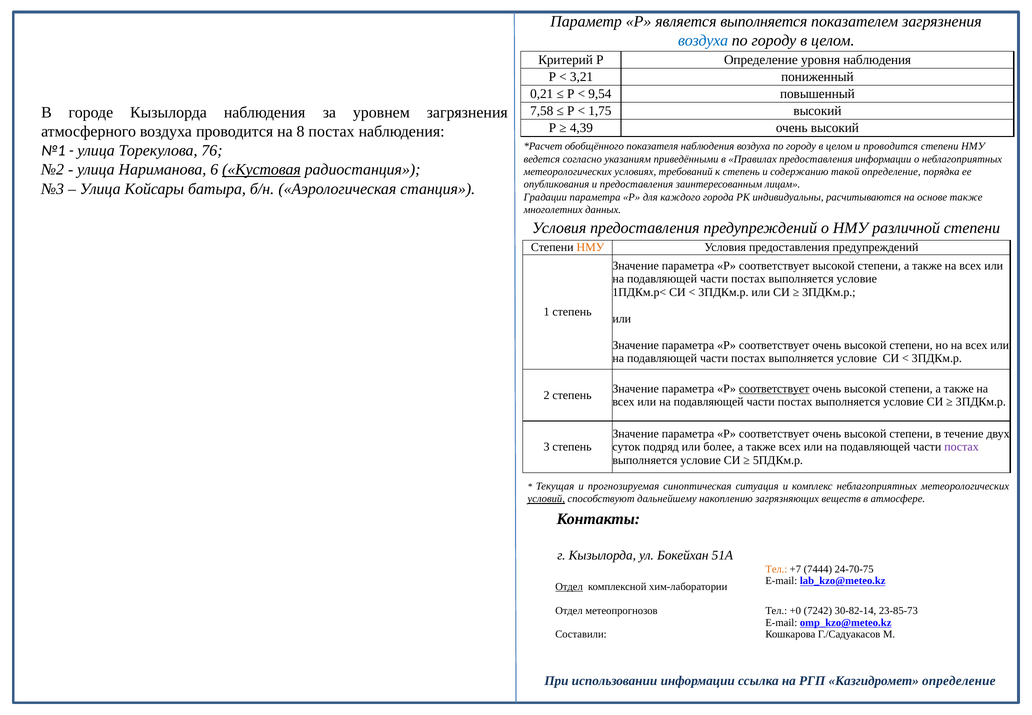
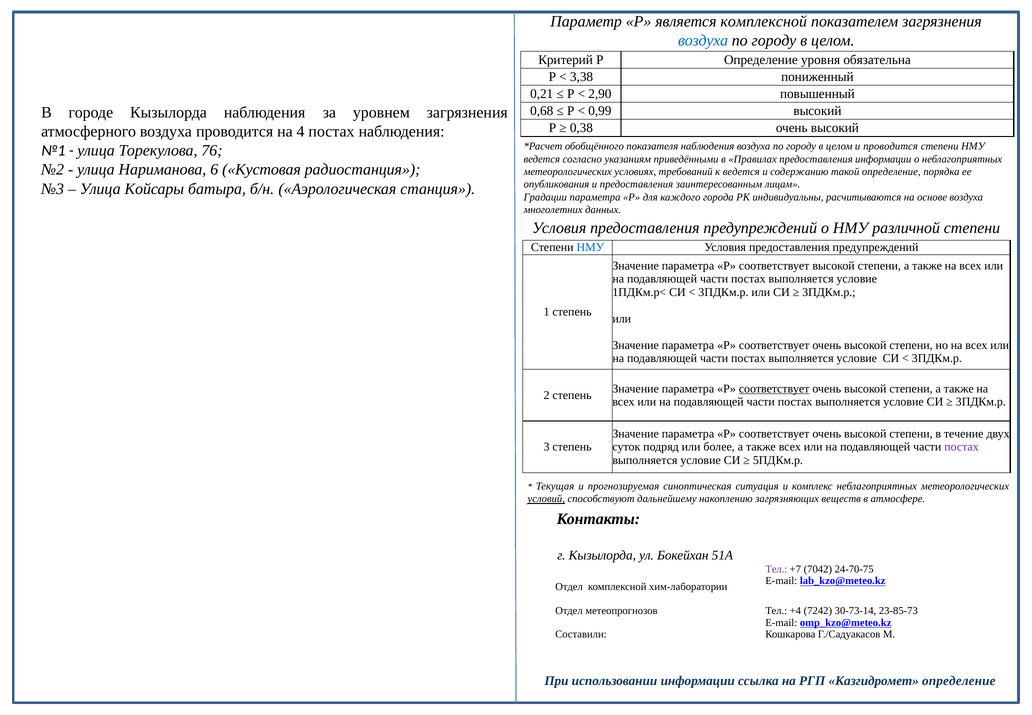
является выполняется: выполняется -> комплексной (764, 21)
уровня наблюдения: наблюдения -> обязательна (877, 60)
3,21: 3,21 -> 3,38 (582, 77)
9,54: 9,54 -> 2,90 (600, 94)
7,58: 7,58 -> 0,68 (542, 111)
1,75: 1,75 -> 0,99 (600, 111)
4,39: 4,39 -> 0,38 (581, 128)
8: 8 -> 4 (301, 132)
Кустовая underline: present -> none (261, 170)
к степень: степень -> ведется (741, 172)
основе также: также -> воздуха (966, 197)
НМУ colour: orange -> blue (590, 247)
Тел colour: orange -> purple (776, 569)
7444: 7444 -> 7042 (818, 569)
Отдел underline: present -> none (569, 586)
+0: +0 -> +4 (795, 611)
30-82-14: 30-82-14 -> 30-73-14 (855, 611)
